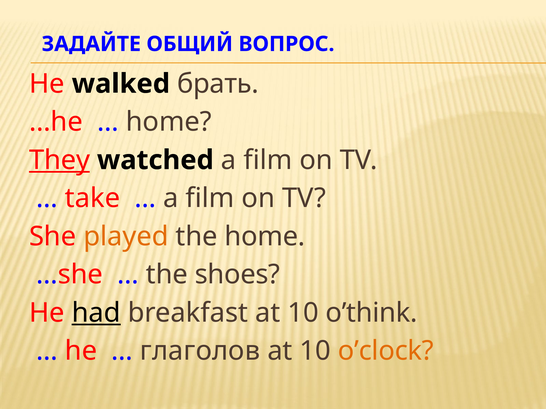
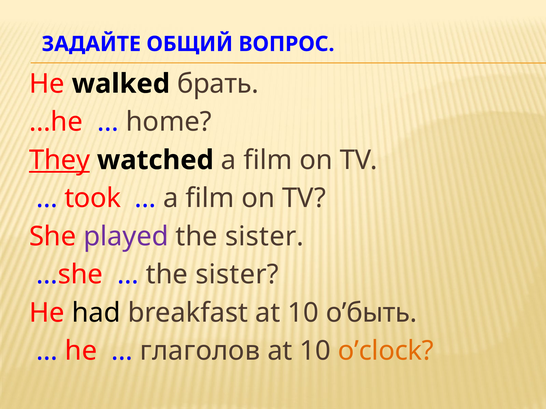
take: take -> took (93, 199)
played colour: orange -> purple (126, 237)
home: home -> sister (265, 237)
shoes: shoes -> sister (237, 275)
had underline: present -> none (96, 313)
o’think: o’think -> o’быть (371, 313)
